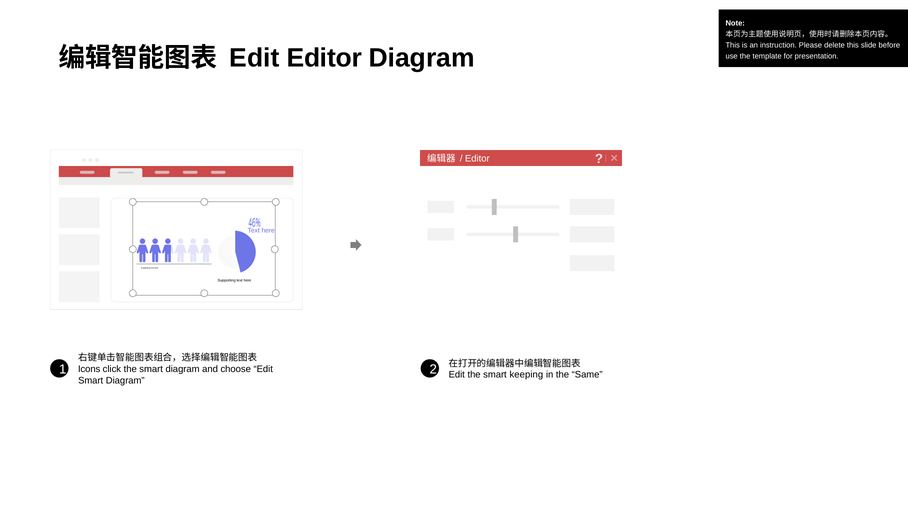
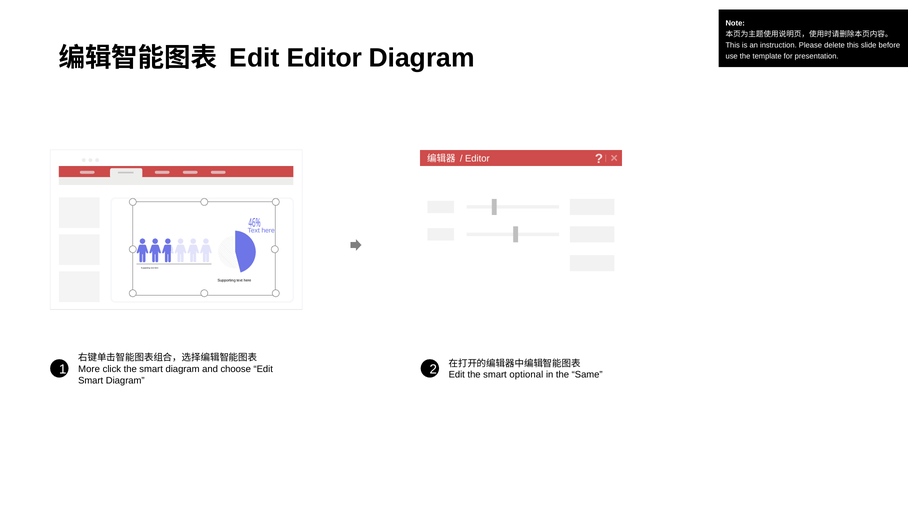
Icons: Icons -> More (89, 369)
keeping: keeping -> optional (526, 375)
